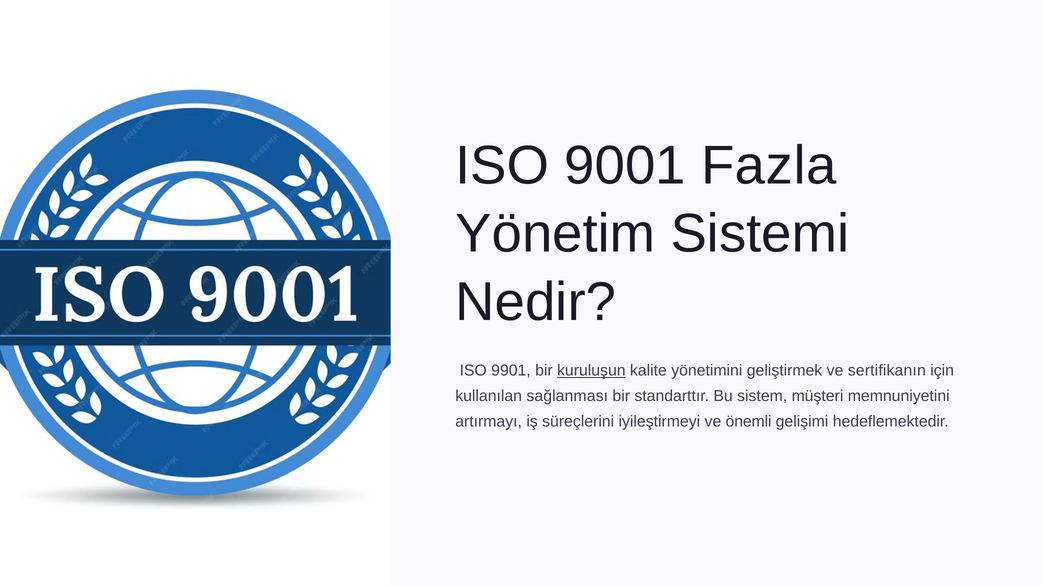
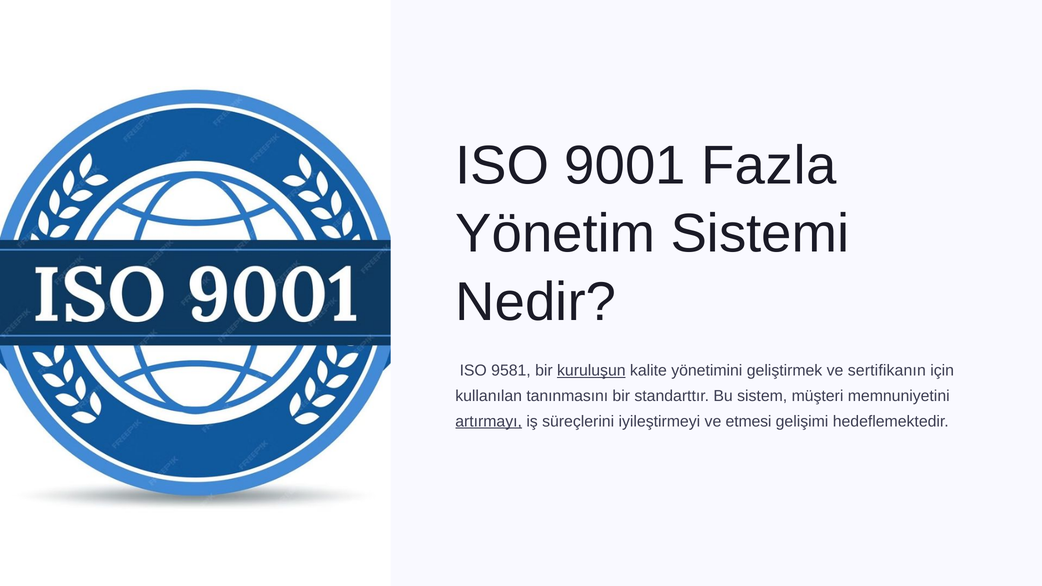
9901: 9901 -> 9581 (511, 371)
sağlanması: sağlanması -> tanınmasını (567, 396)
artırmayı underline: none -> present (489, 421)
önemli: önemli -> etmesi (749, 421)
